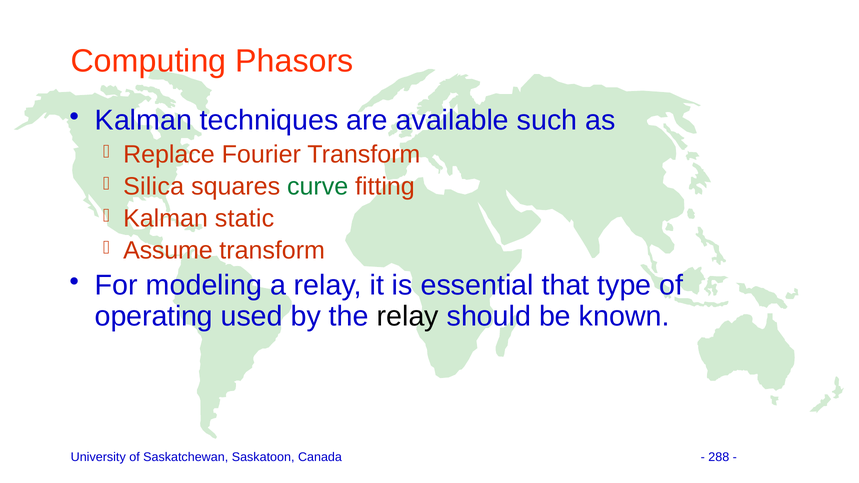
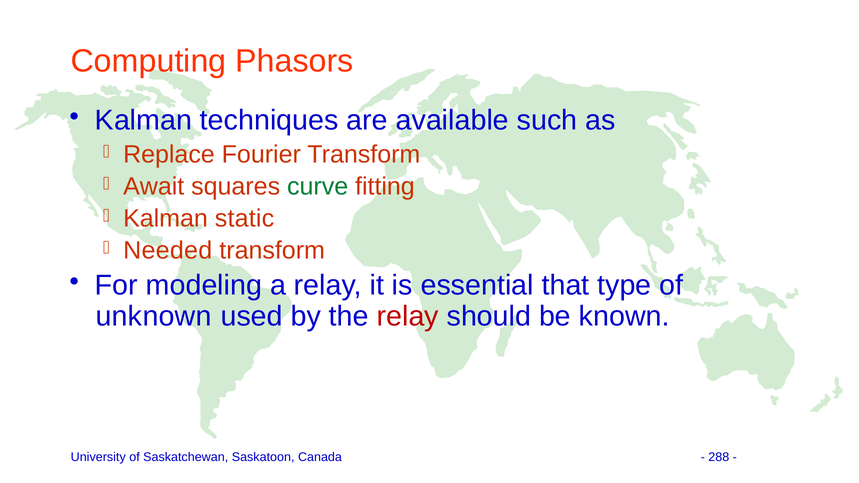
Silica: Silica -> Await (154, 187)
Assume: Assume -> Needed (168, 251)
operating: operating -> unknown (154, 316)
relay colour: black -> red (408, 316)
